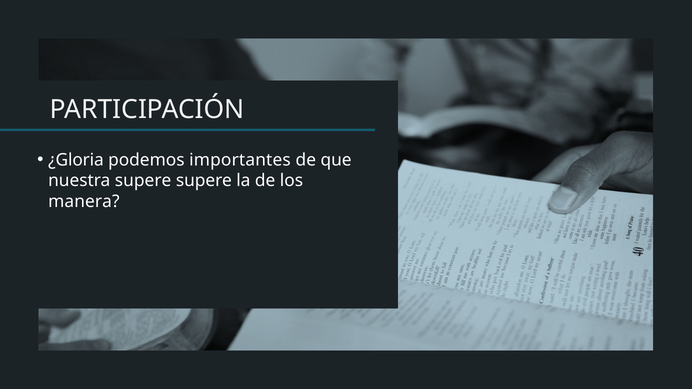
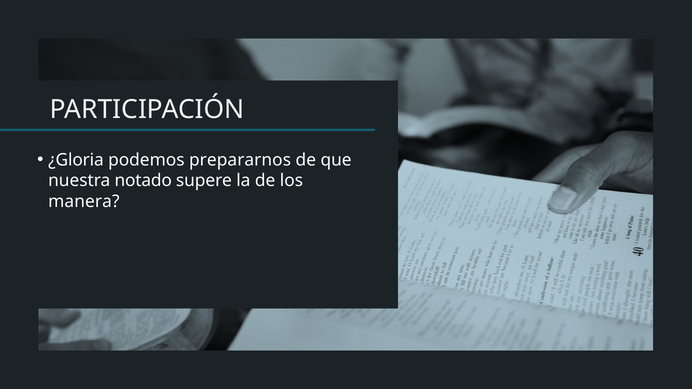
importantes: importantes -> prepararnos (240, 160)
nuestra supere: supere -> notado (143, 181)
